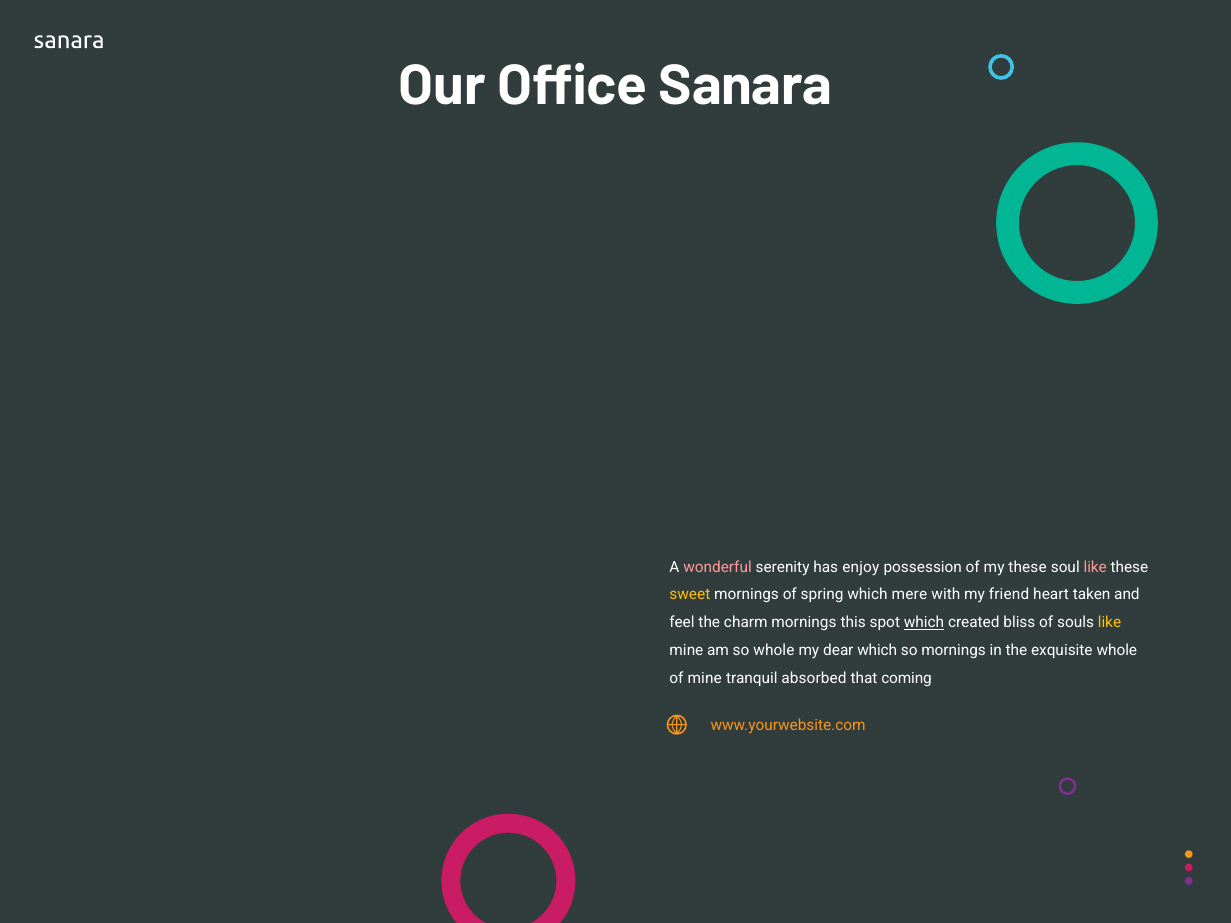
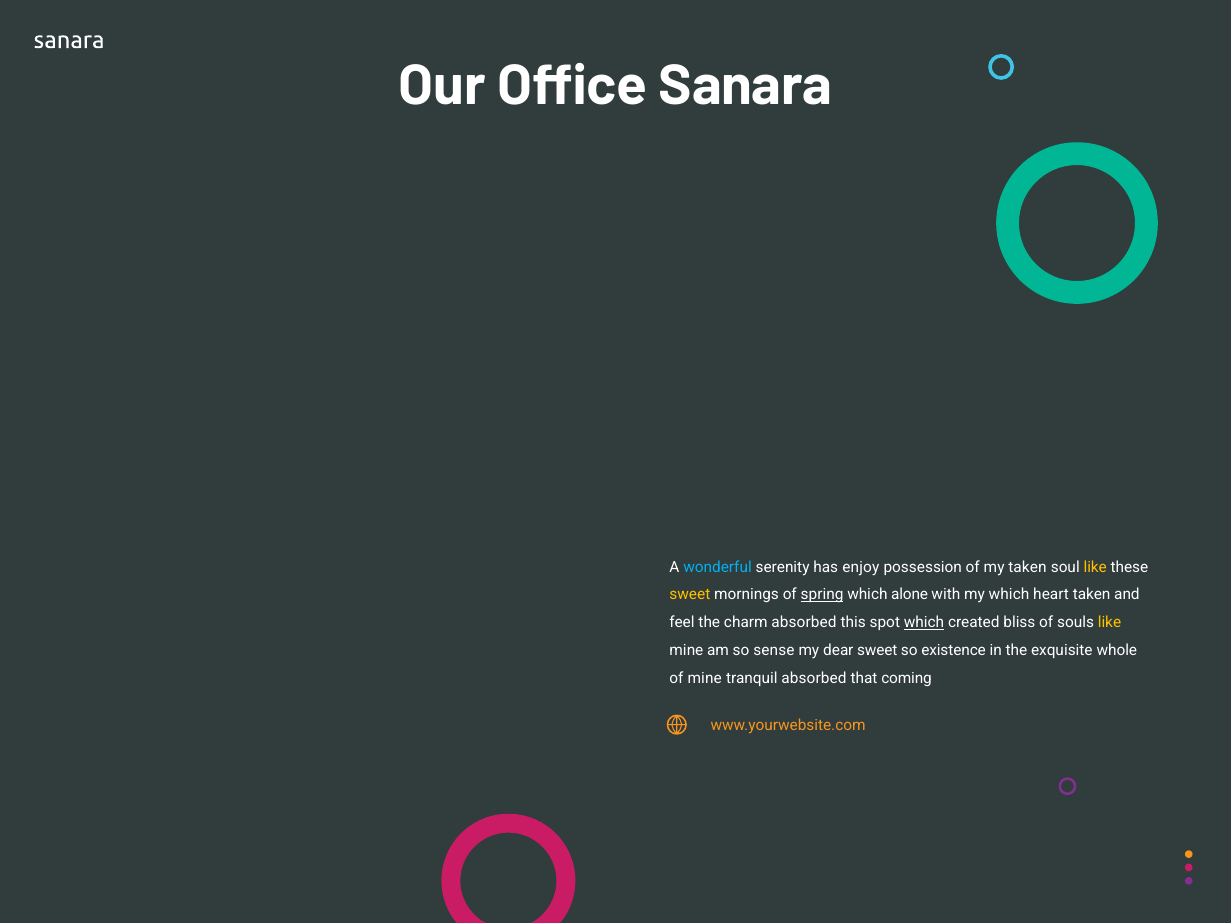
wonderful colour: pink -> light blue (718, 567)
my these: these -> taken (1028, 567)
like colour: pink -> yellow (1095, 567)
spring underline: none -> present (822, 595)
mere: mere -> alone (910, 595)
my friend: friend -> which (1009, 595)
charm mornings: mornings -> absorbed (804, 623)
so whole: whole -> sense (774, 651)
dear which: which -> sweet (877, 651)
so mornings: mornings -> existence (954, 651)
